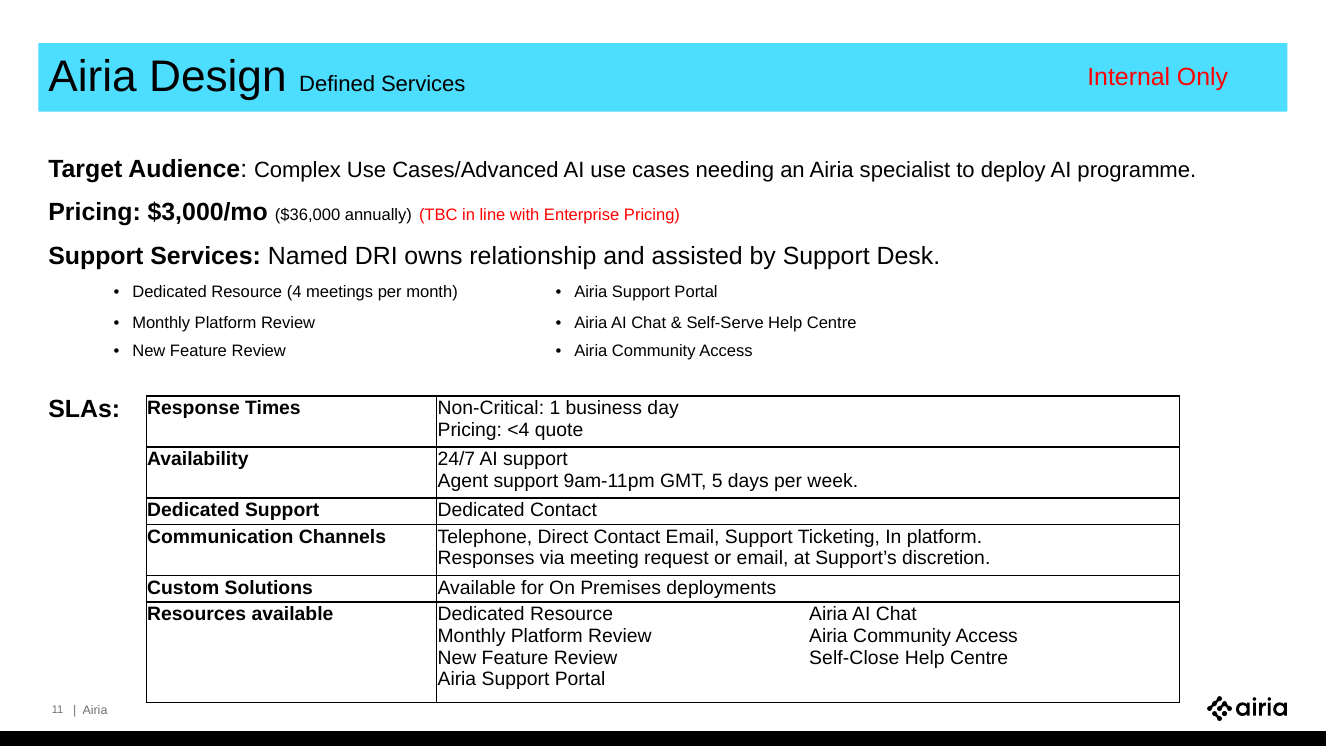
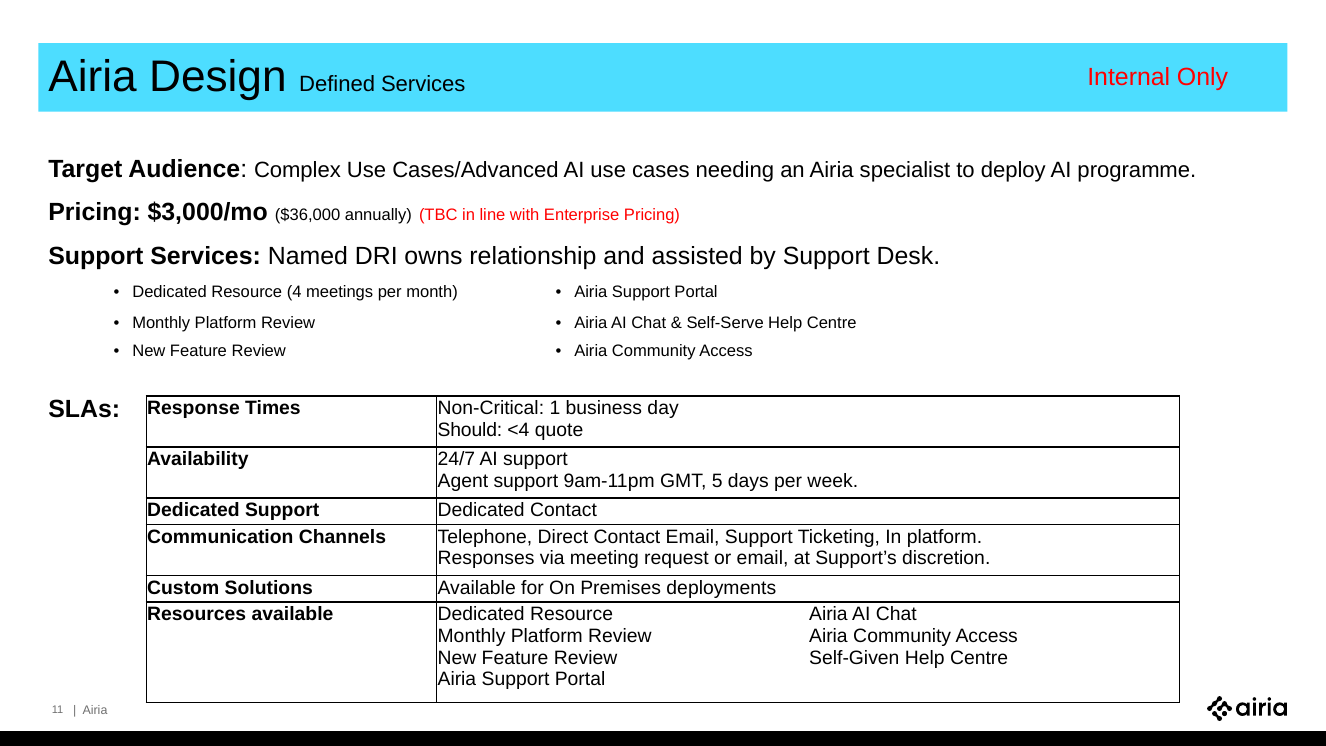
Pricing: Pricing -> Should (470, 430)
Self-Close: Self-Close -> Self-Given (854, 658)
